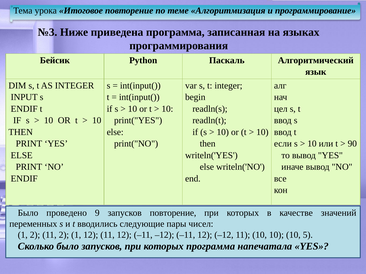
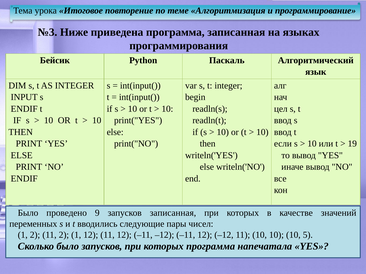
90: 90 -> 19 (352, 144)
запусков повторение: повторение -> записанная (173, 213)
